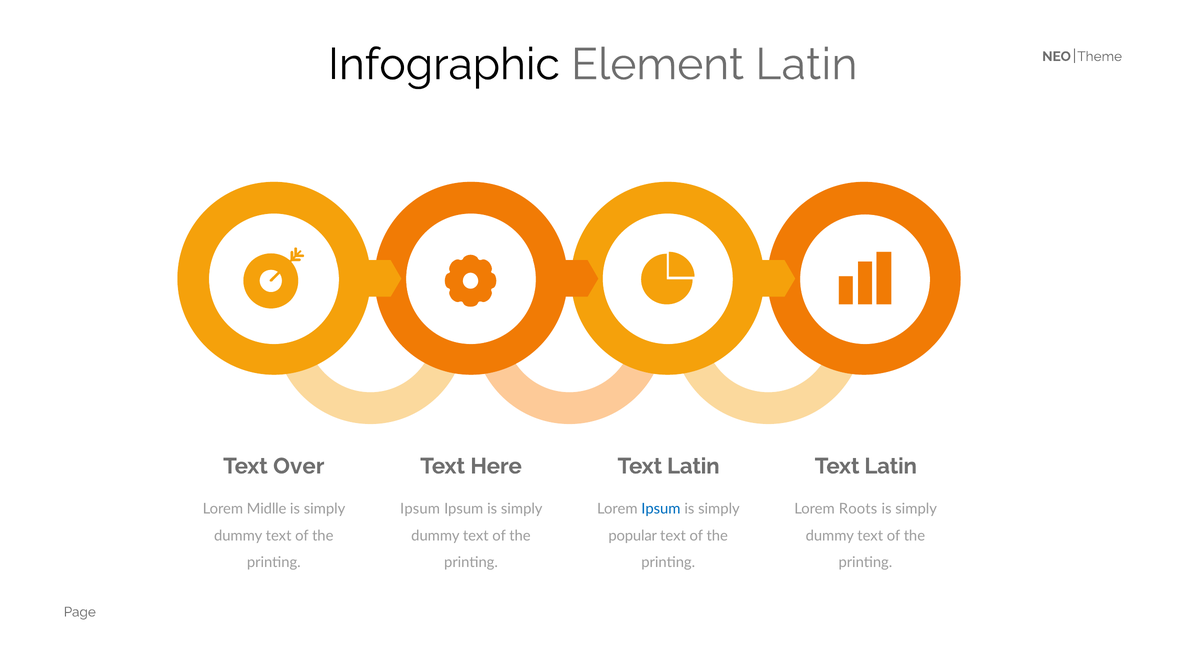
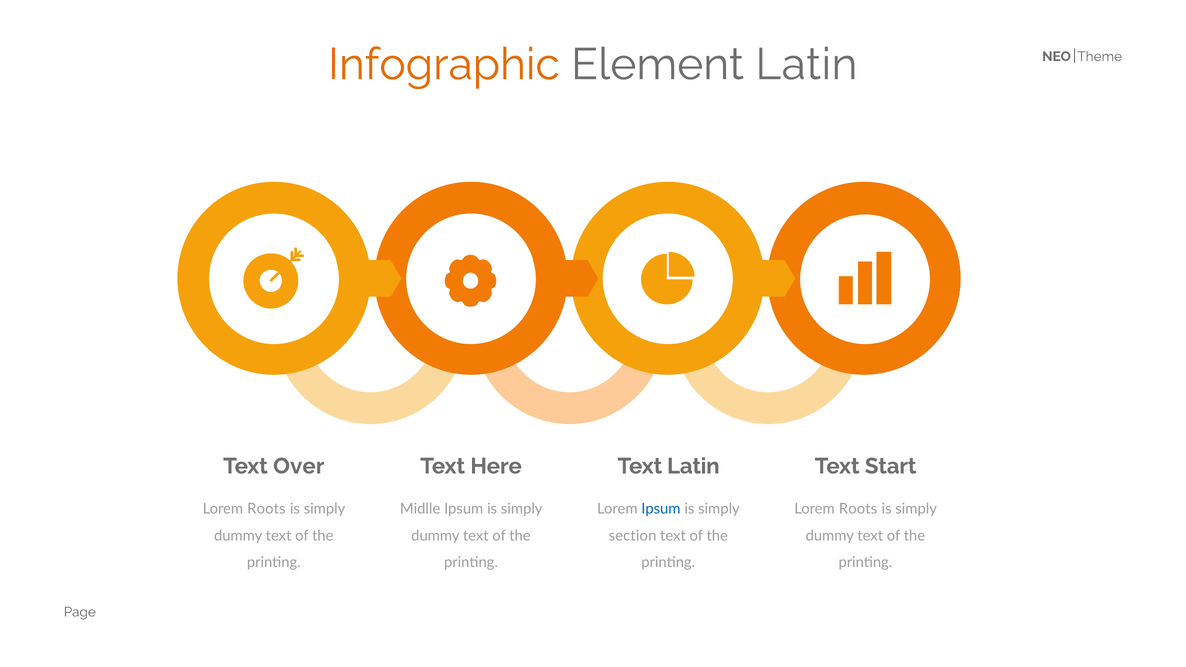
Infographic colour: black -> orange (444, 65)
Latin: Latin -> Start (891, 466)
Midlle: Midlle -> Roots (266, 509)
Ipsum: Ipsum -> Midlle (420, 509)
popular: popular -> section (633, 536)
